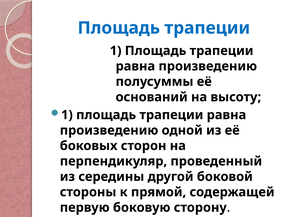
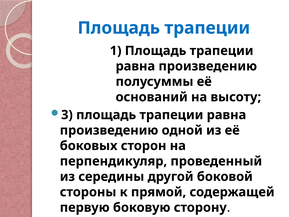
1: 1 -> 3 (67, 115)
